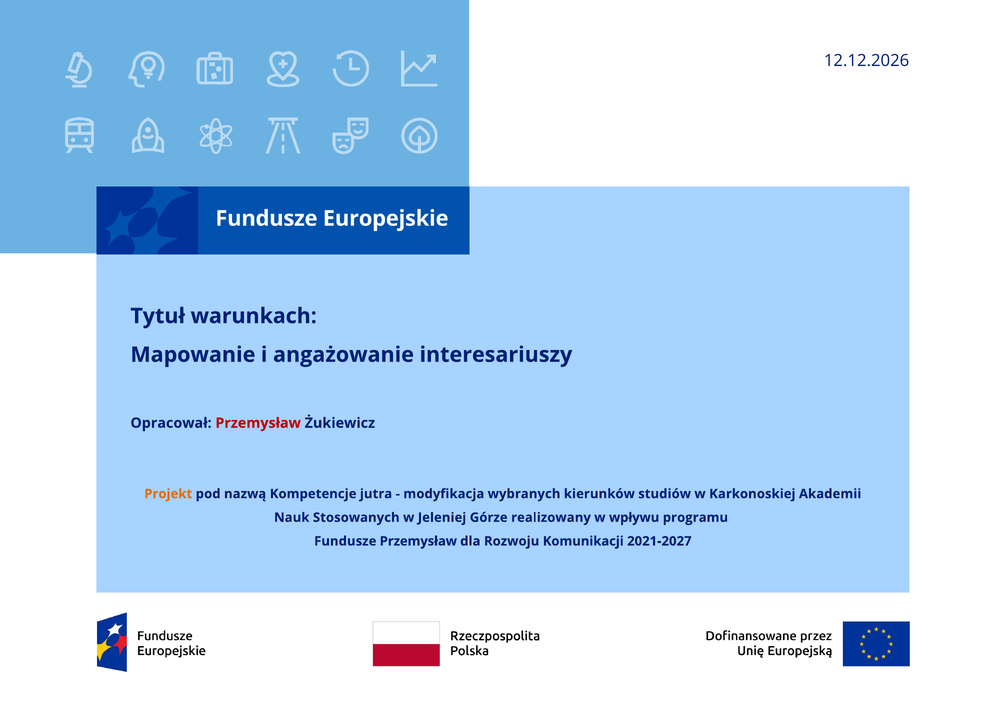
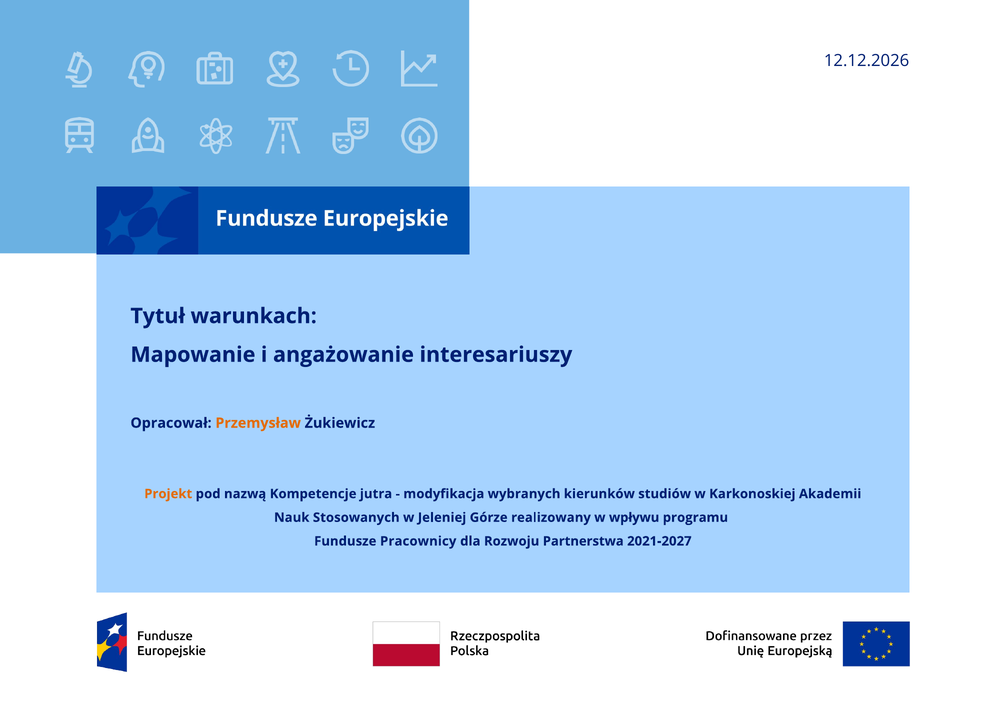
Przemysław colour: red -> orange (258, 423)
Fundusze Przemysław: Przemysław -> Pracownicy (418, 541)
Komunikacji: Komunikacji -> Partnerstwa (583, 541)
